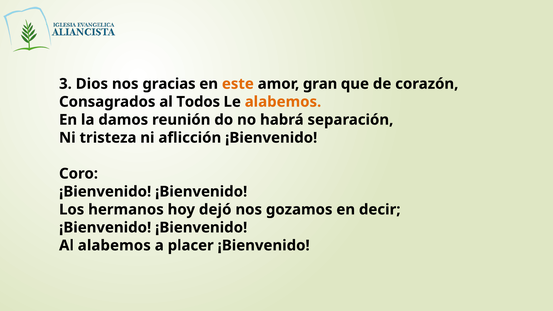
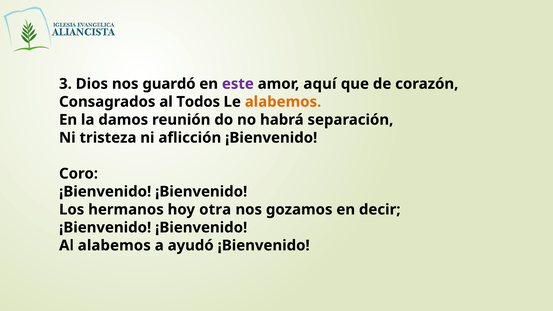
gracias: gracias -> guardó (169, 84)
este colour: orange -> purple (238, 84)
gran: gran -> aquí (320, 84)
dejó: dejó -> otra (215, 210)
placer: placer -> ayudó (191, 246)
